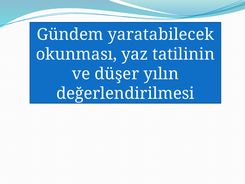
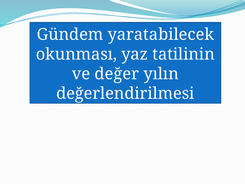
düşer: düşer -> değer (117, 74)
